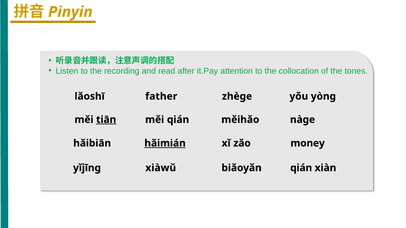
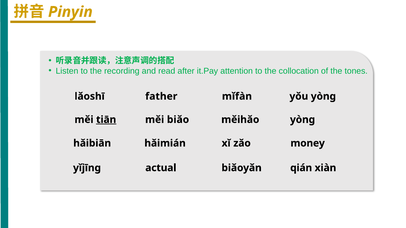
zhège: zhège -> mǐfàn (237, 96)
měi qián: qián -> biǎo (178, 120)
měihǎo nàge: nàge -> yònɡ (303, 120)
hǎimián underline: present -> none (165, 143)
xiàwǔ: xiàwǔ -> actual (161, 168)
